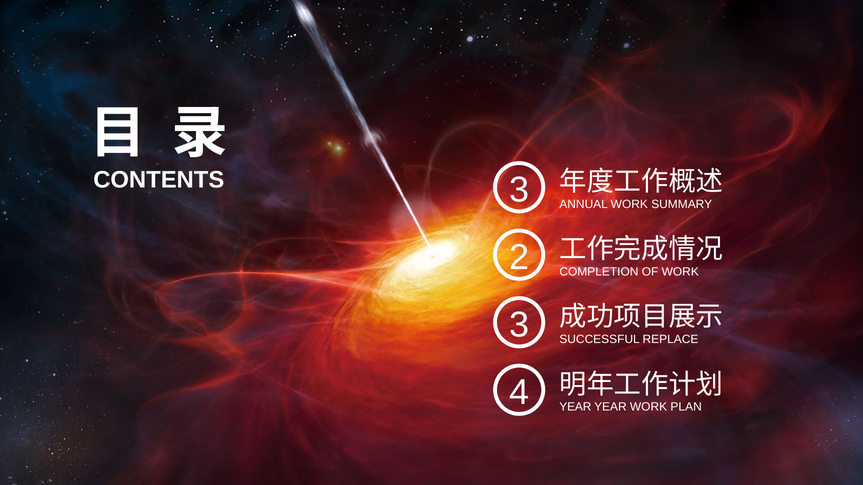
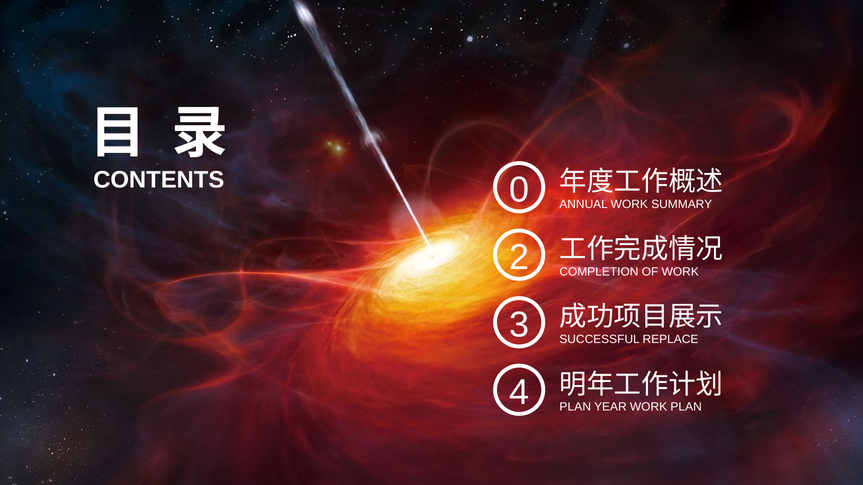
CONTENTS 3: 3 -> 0 (519, 190)
YEAR: YEAR -> PLAN (575, 407)
